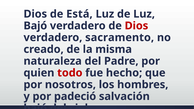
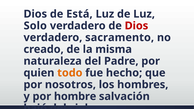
Bajó: Bajó -> Solo (35, 26)
todo colour: red -> orange (70, 73)
padeció: padeció -> hombre (75, 96)
